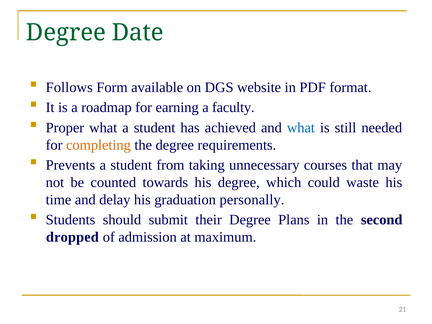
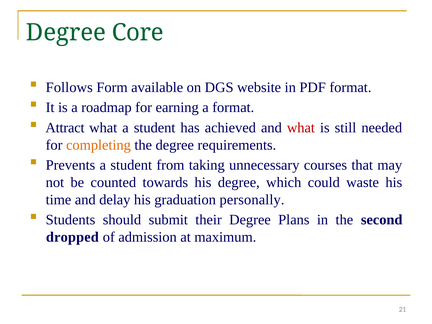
Date: Date -> Core (138, 33)
a faculty: faculty -> format (233, 108)
Proper: Proper -> Attract (65, 128)
what colour: blue -> red (301, 128)
